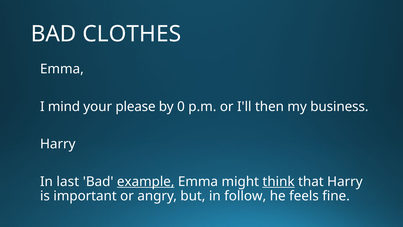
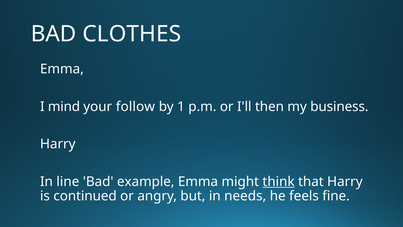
please: please -> follow (135, 106)
0: 0 -> 1 (181, 106)
last: last -> line (68, 181)
example underline: present -> none (146, 181)
important: important -> continued (85, 196)
follow: follow -> needs (245, 196)
